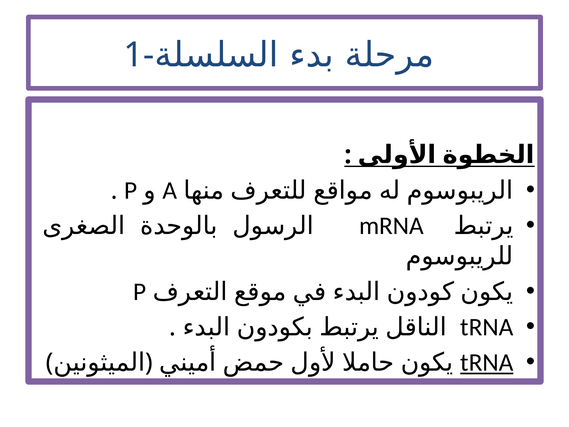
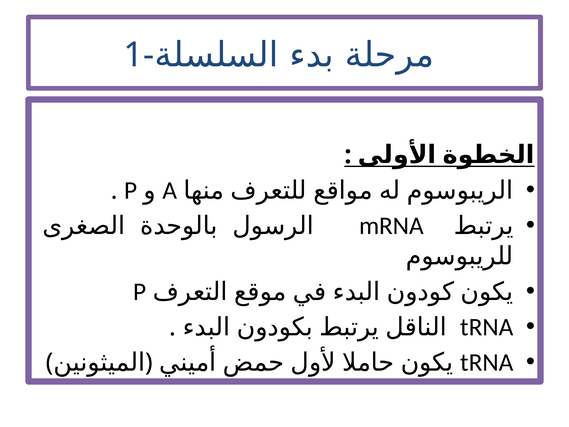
tRNA underline: present -> none (487, 362)
